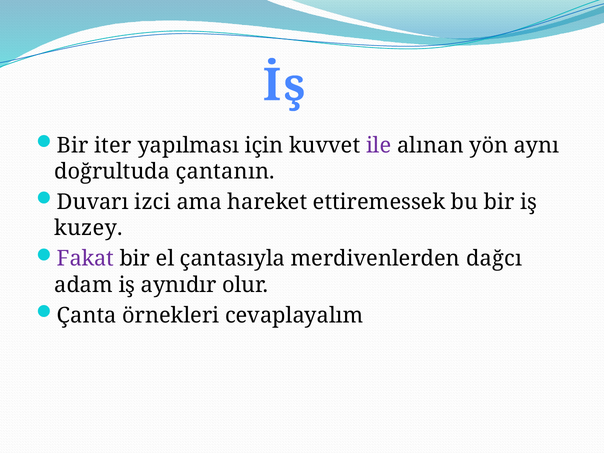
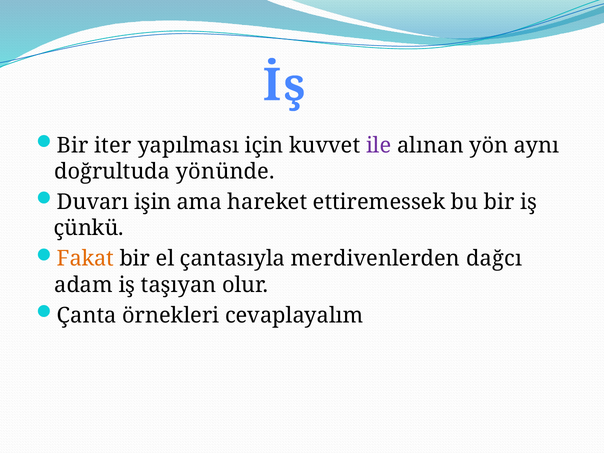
çantanın: çantanın -> yönünde (225, 172)
izci: izci -> işin (153, 202)
kuzey: kuzey -> çünkü (89, 228)
Fakat colour: purple -> orange (85, 259)
aynıdır: aynıdır -> taşıyan (179, 285)
